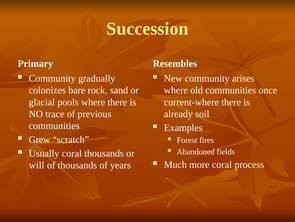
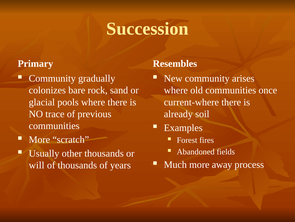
Grew: Grew -> More (39, 139)
Usually coral: coral -> other (72, 153)
more coral: coral -> away (222, 164)
